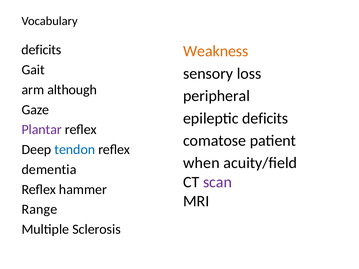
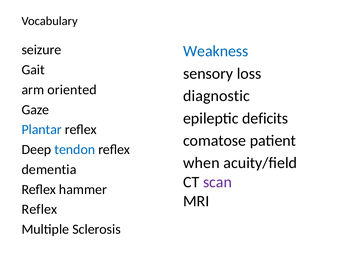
deficits: deficits -> seizure (41, 50)
Weakness colour: orange -> blue (216, 51)
although: although -> oriented (72, 90)
peripheral: peripheral -> diagnostic (216, 96)
Plantar colour: purple -> blue (42, 130)
Range: Range -> Reflex (39, 210)
